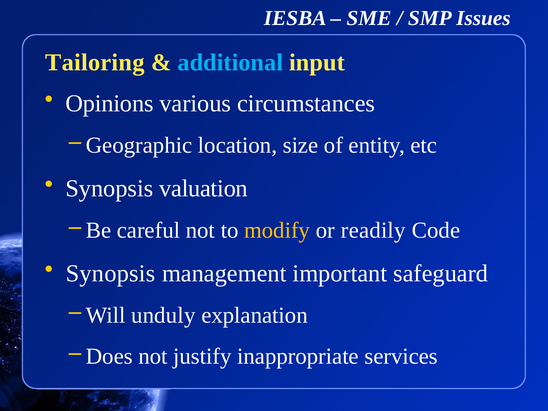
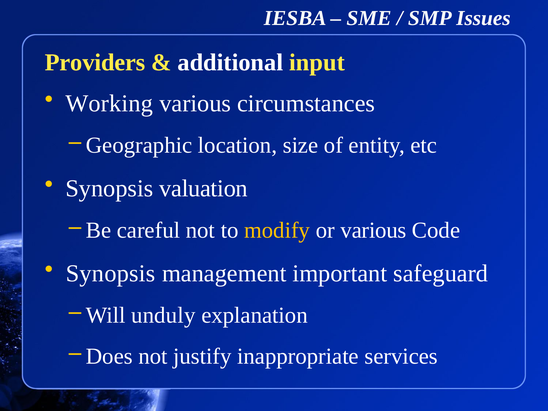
Tailoring: Tailoring -> Providers (95, 62)
additional colour: light blue -> white (230, 62)
Opinions: Opinions -> Working (109, 103)
or readily: readily -> various (373, 230)
